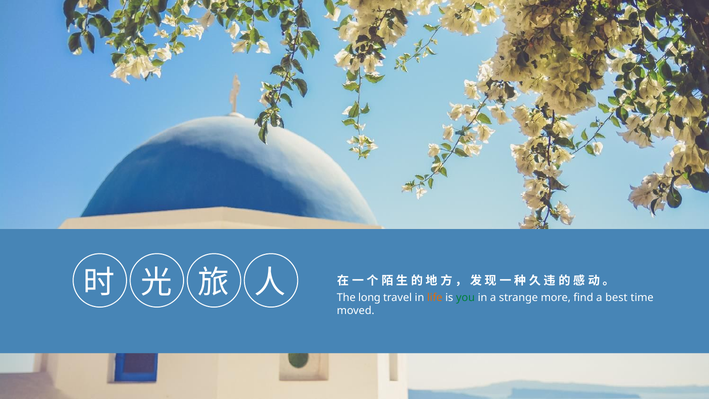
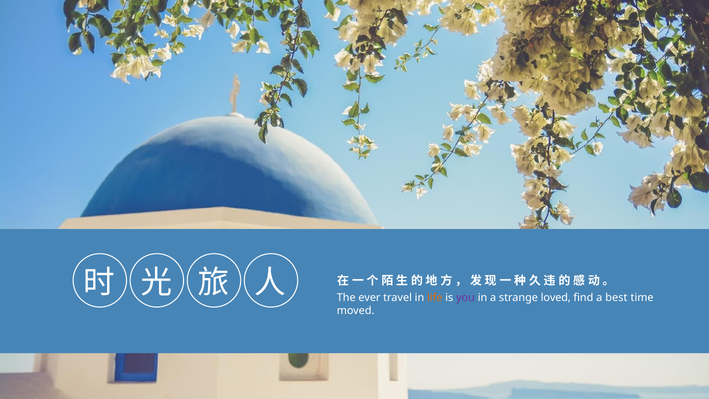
long: long -> ever (369, 297)
you colour: green -> purple (465, 297)
more: more -> loved (556, 297)
